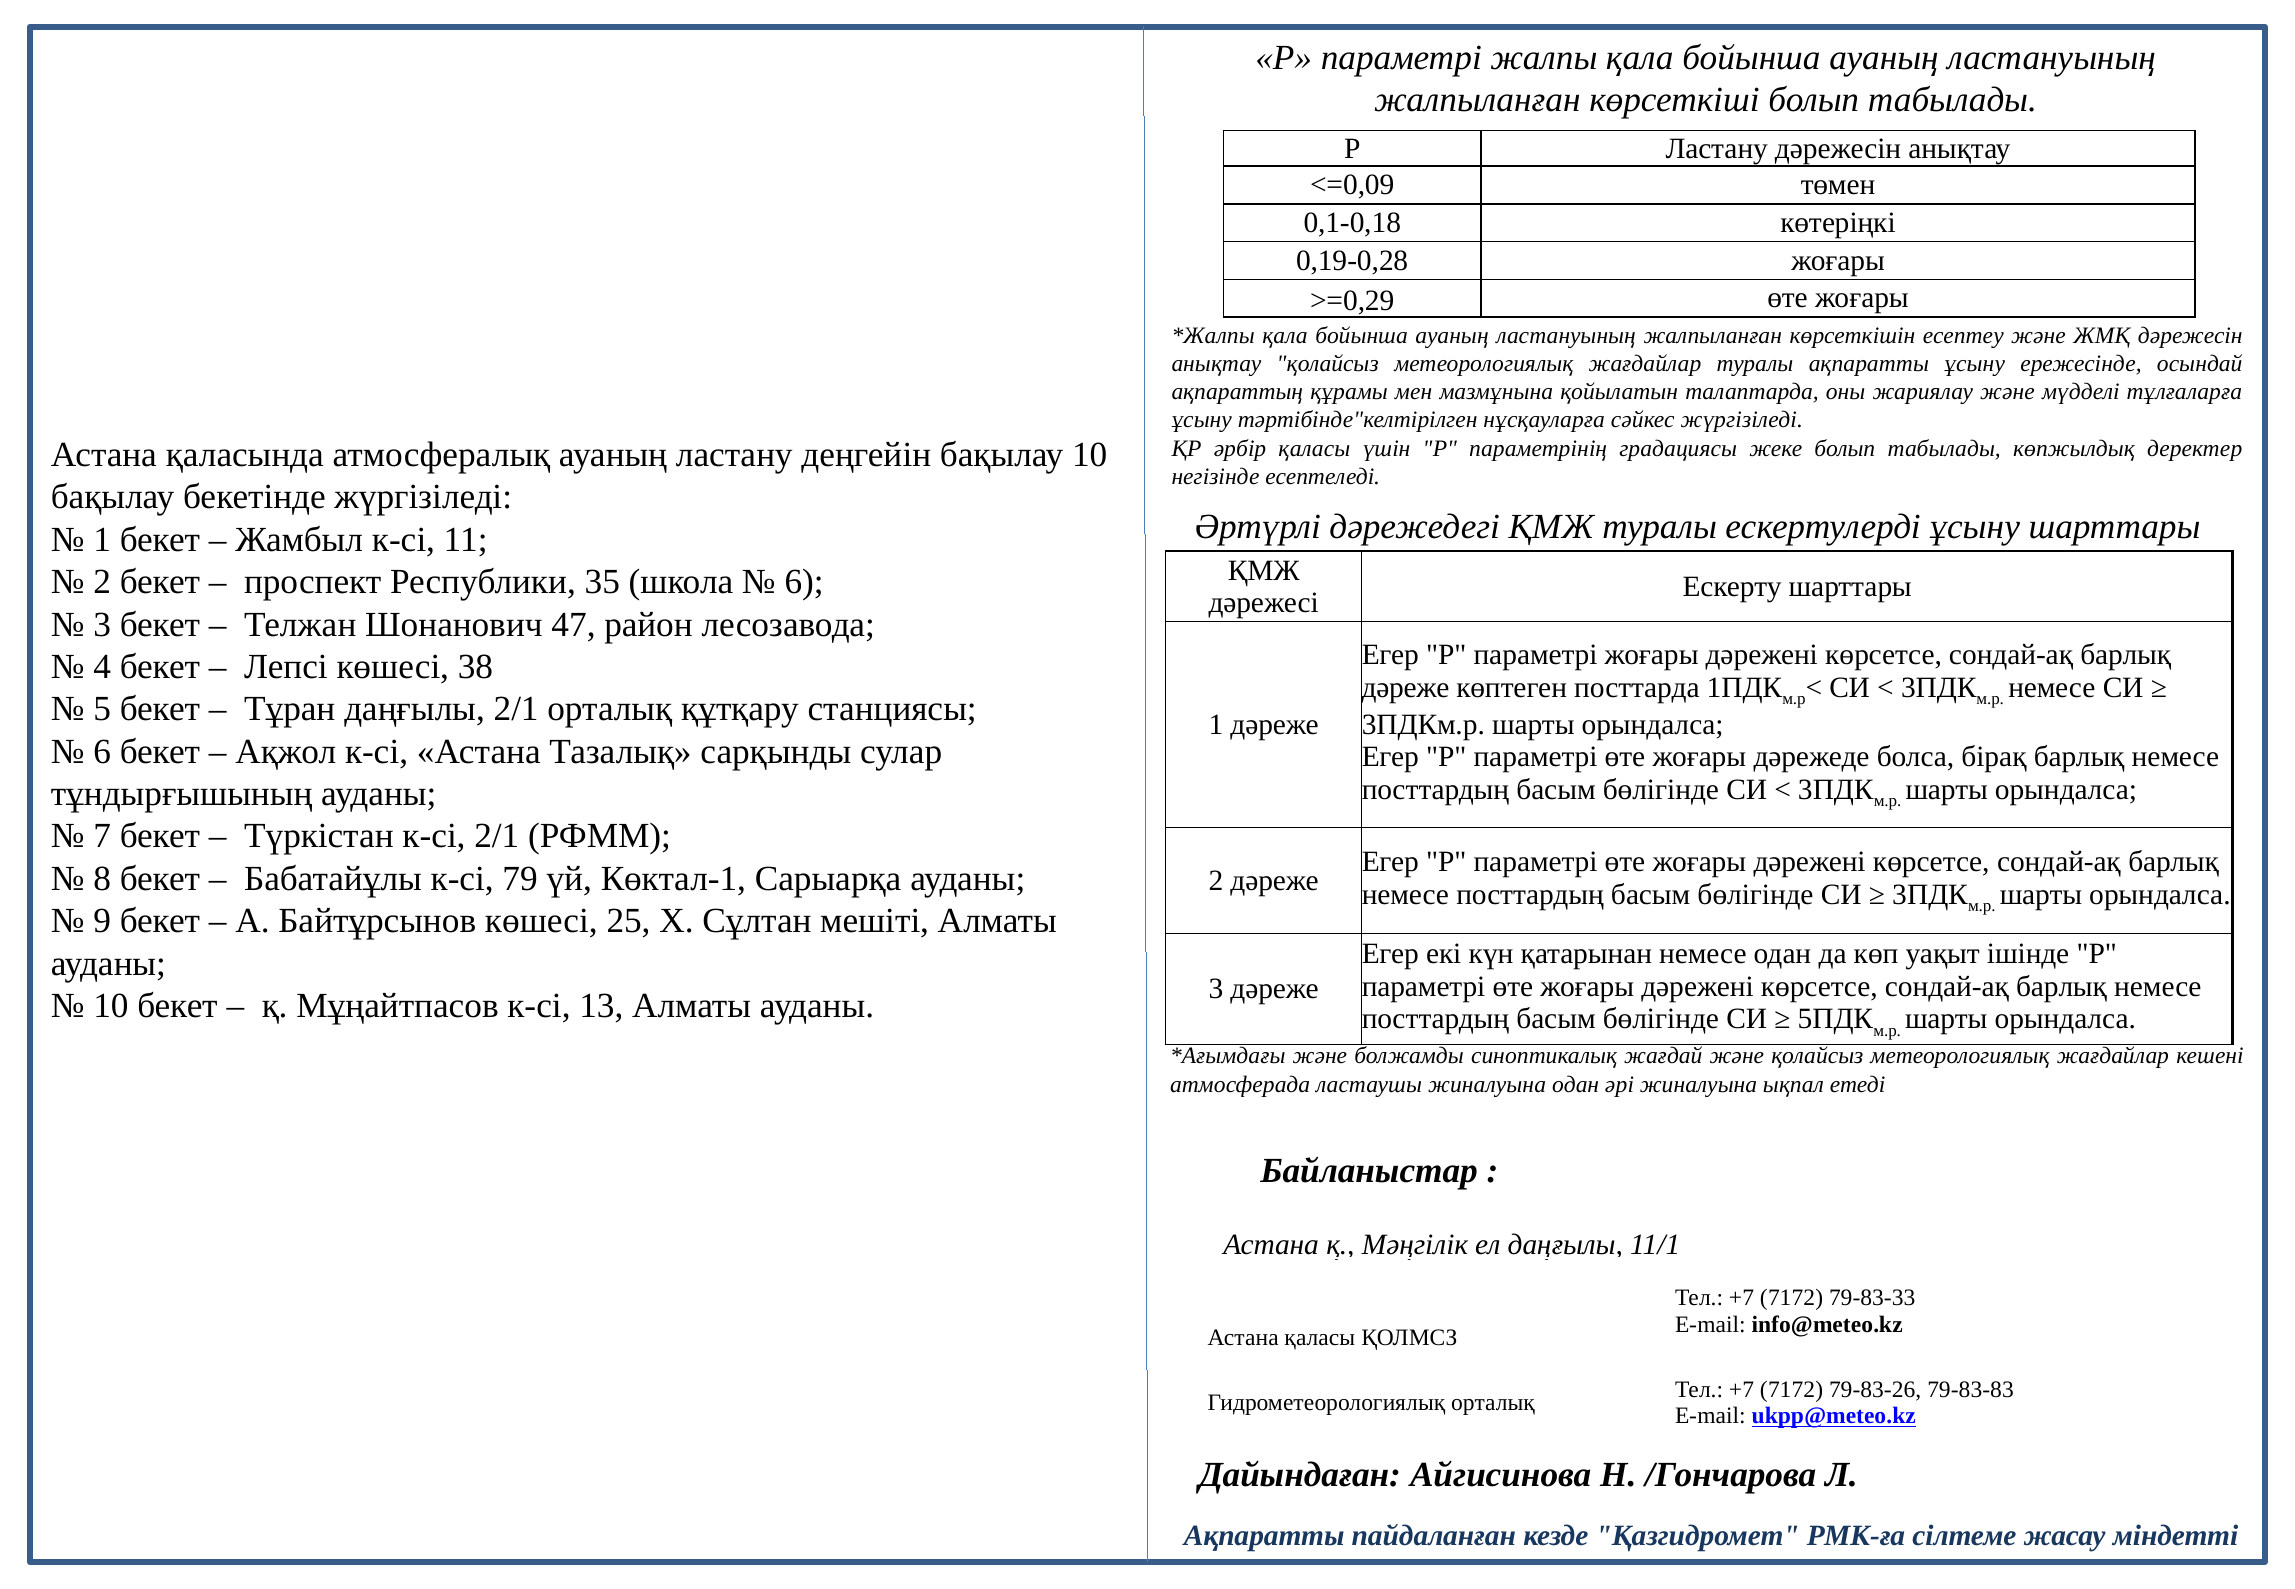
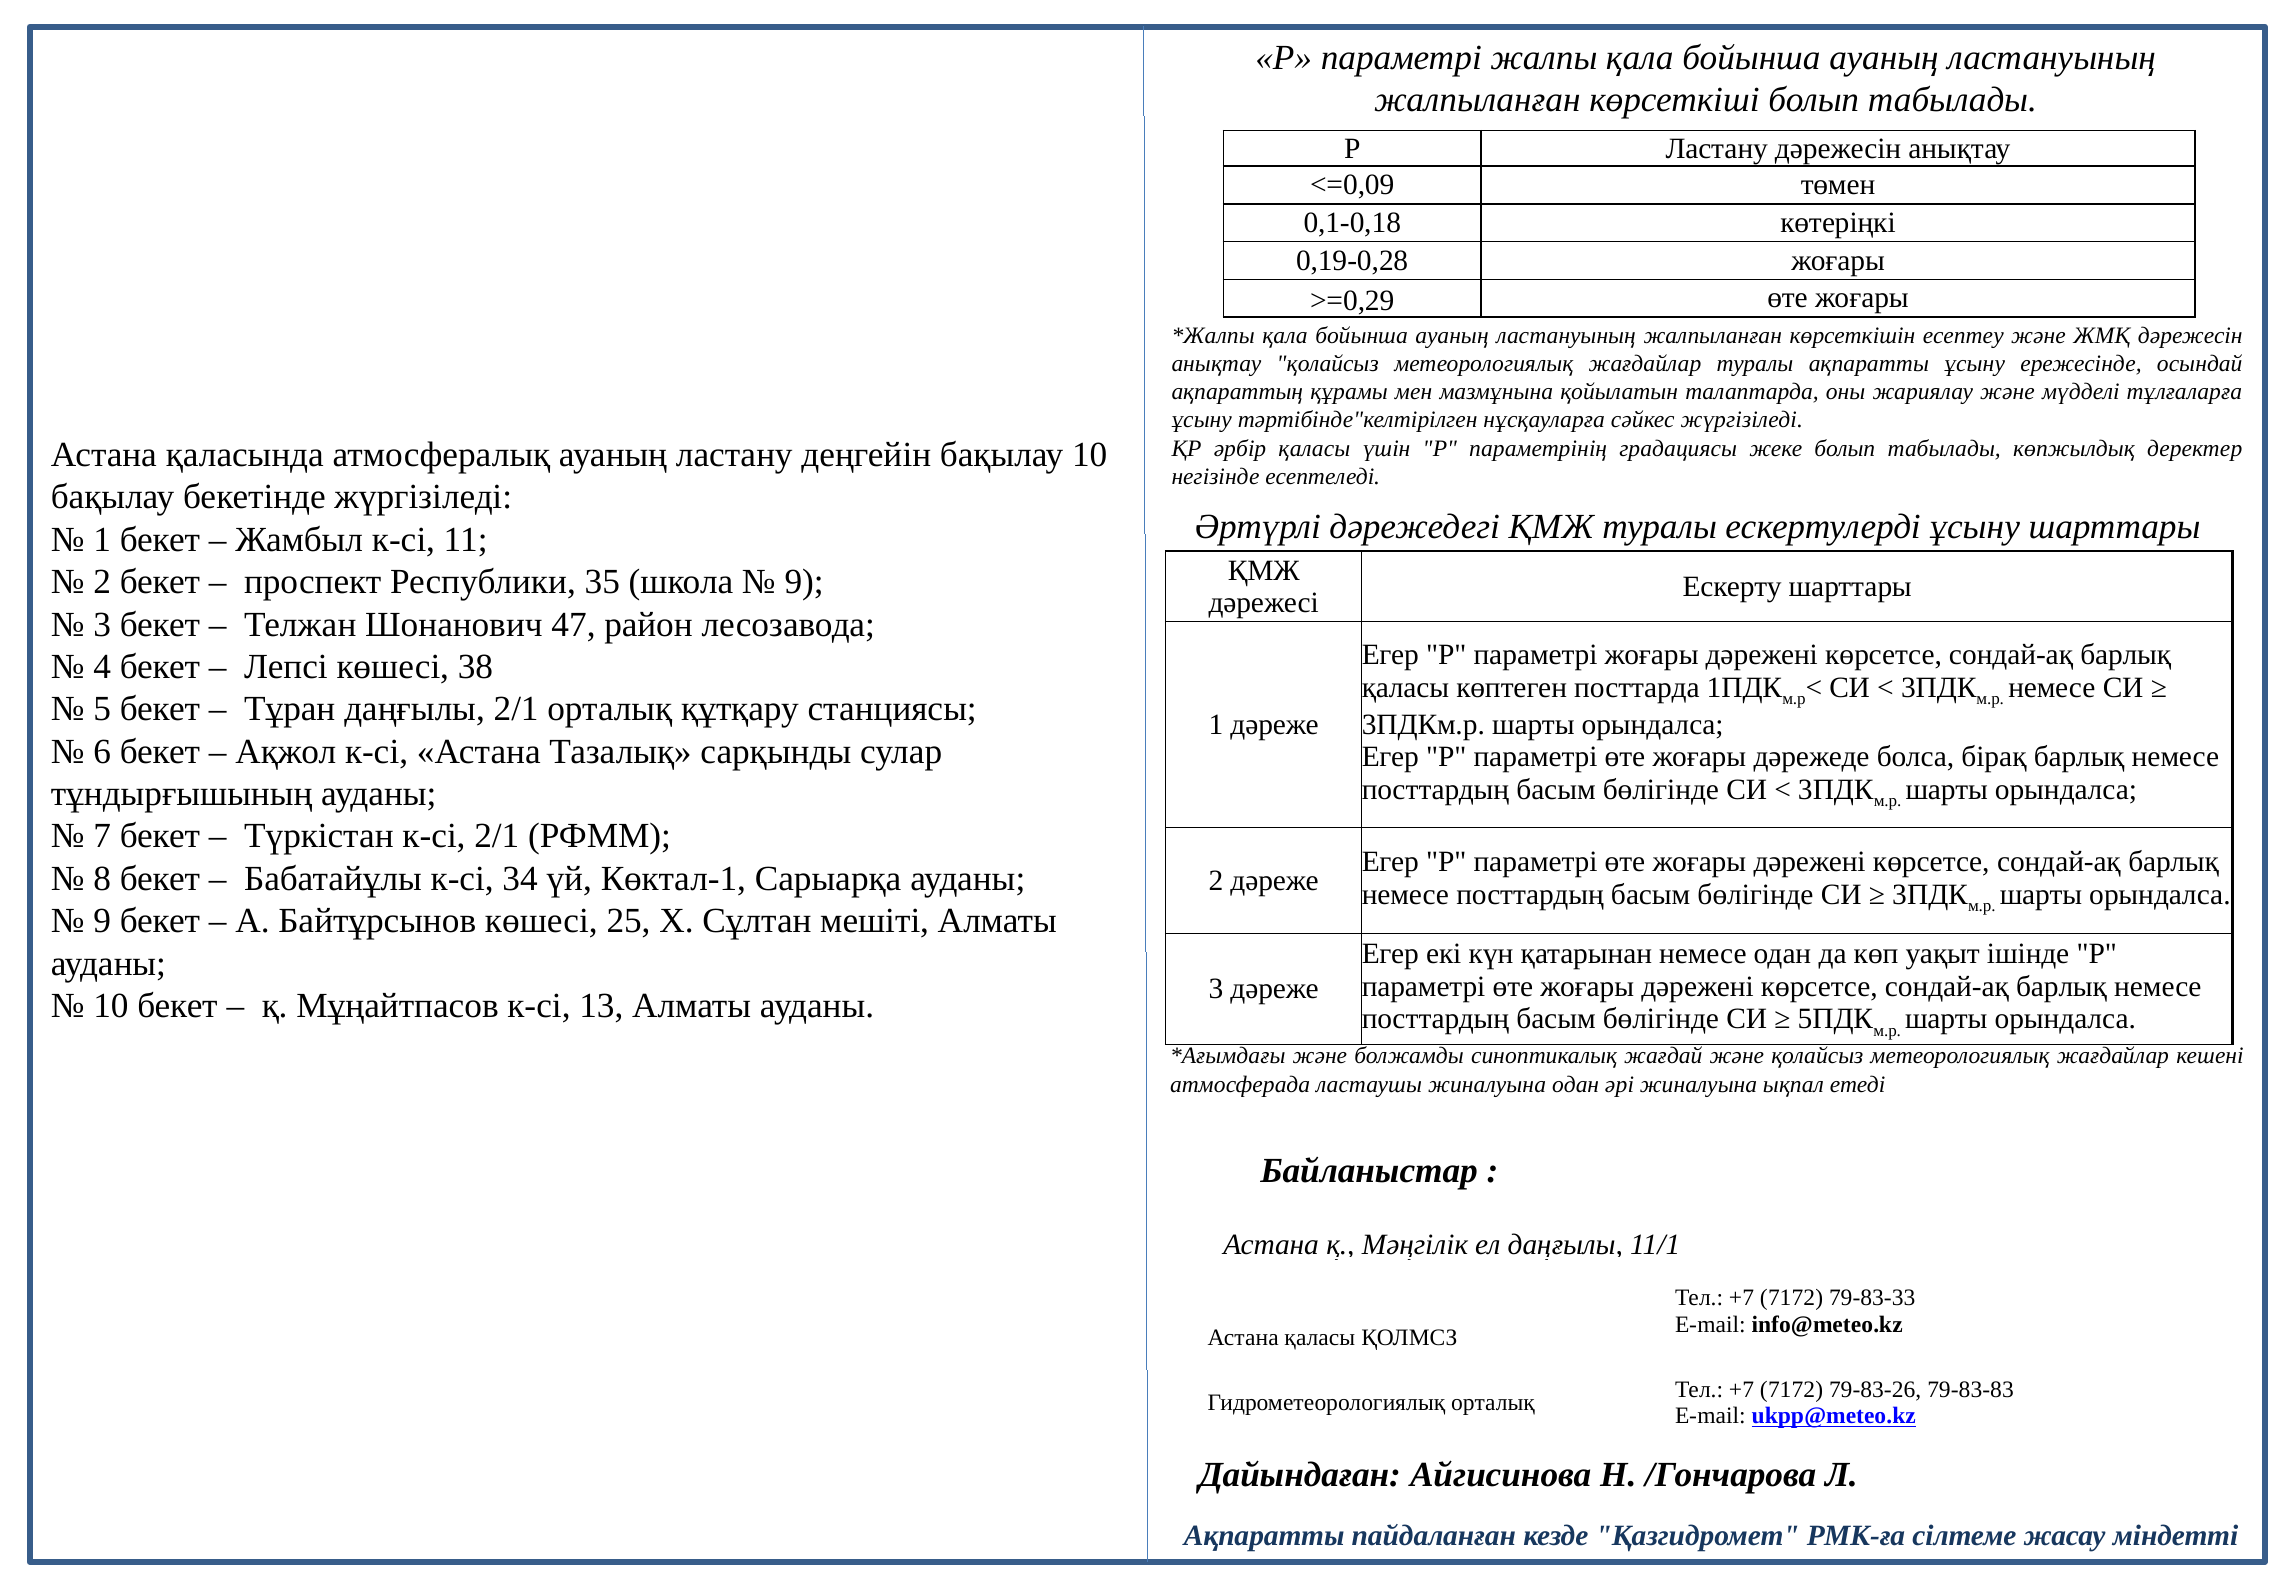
6: 6 -> 9 (804, 582)
дәреже: дәреже -> қаласы (1405, 688)
79: 79 -> 34 (520, 879)
